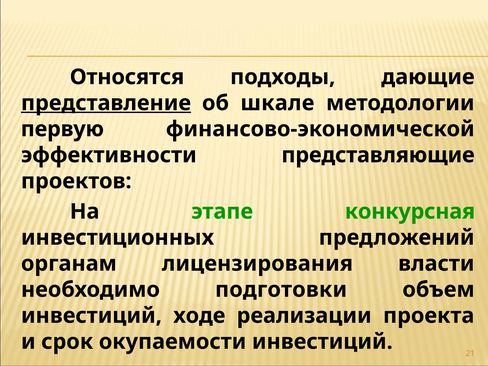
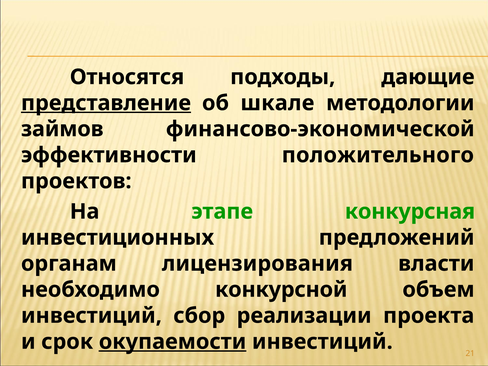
первую: первую -> займов (62, 129)
представляющие: представляющие -> положительного (378, 155)
подготовки: подготовки -> конкурсной (281, 290)
ходе: ходе -> сбор (199, 316)
окупаемости underline: none -> present (173, 342)
